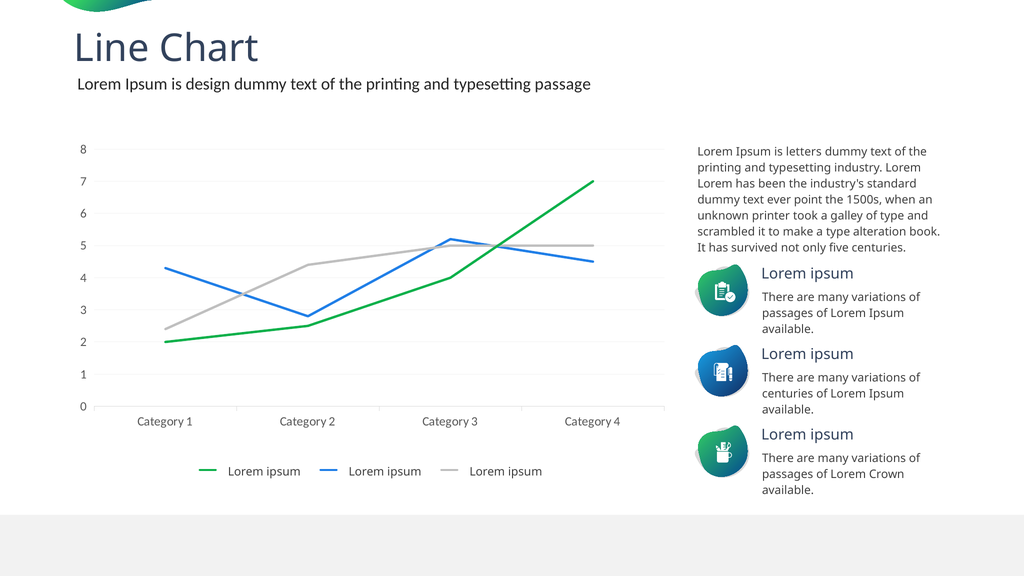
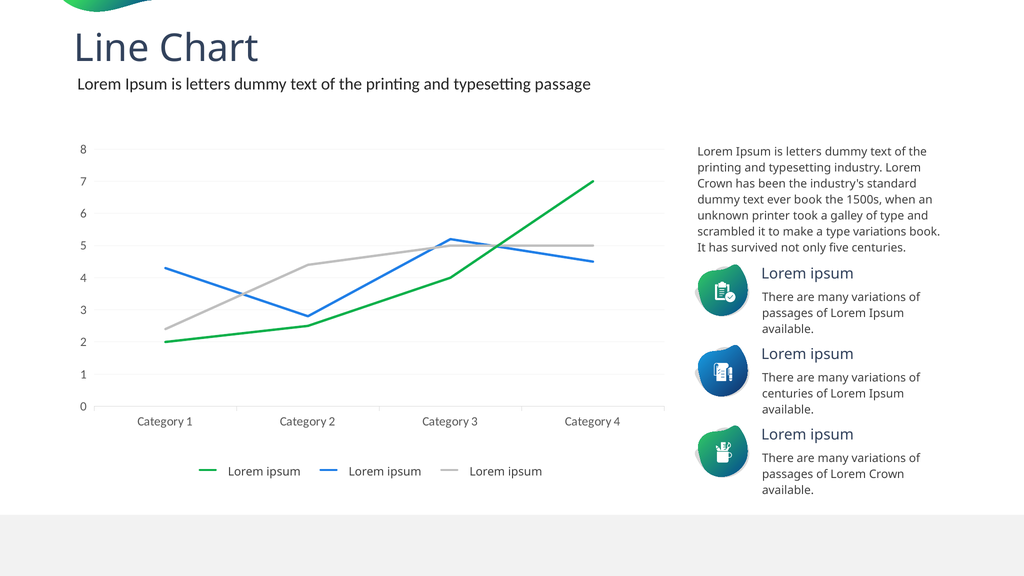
design: design -> letters (208, 84)
Lorem: Lorem -> Crown (715, 184)
ever point: point -> book (808, 200)
type alteration: alteration -> variations (880, 232)
